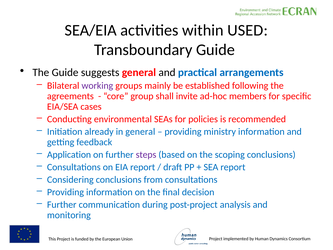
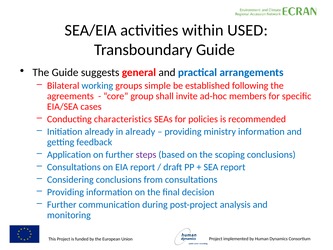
working colour: purple -> blue (97, 86)
mainly: mainly -> simple (158, 86)
environmental: environmental -> characteristics (123, 119)
in general: general -> already (140, 131)
